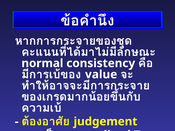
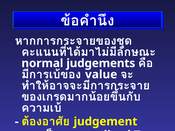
consistency: consistency -> judgements (101, 63)
